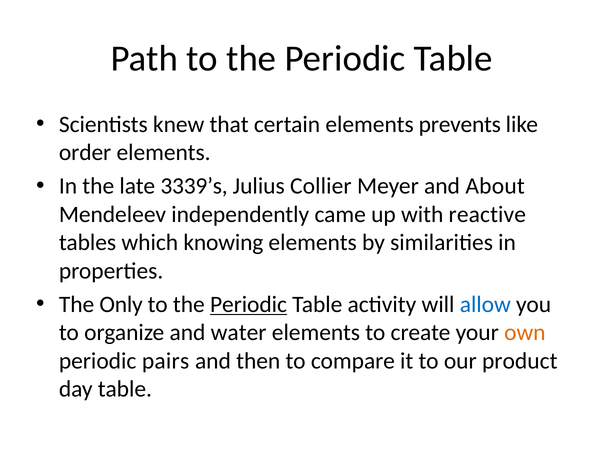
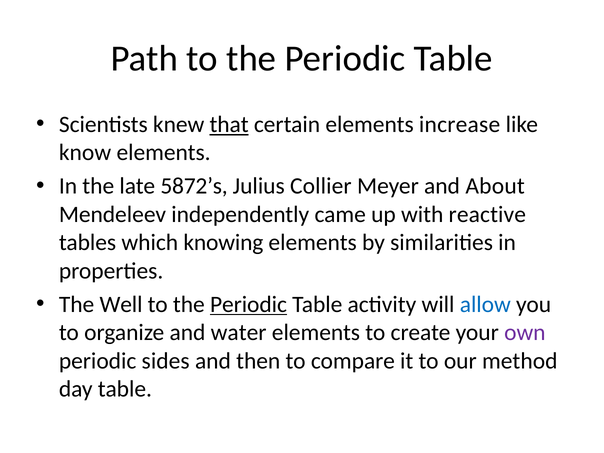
that underline: none -> present (229, 124)
prevents: prevents -> increase (460, 124)
order: order -> know (85, 153)
3339’s: 3339’s -> 5872’s (194, 186)
Only: Only -> Well (121, 304)
own colour: orange -> purple (525, 333)
pairs: pairs -> sides (166, 361)
product: product -> method (520, 361)
